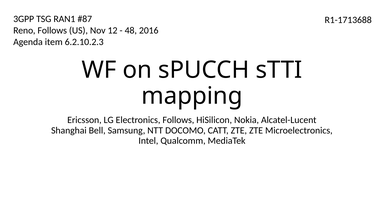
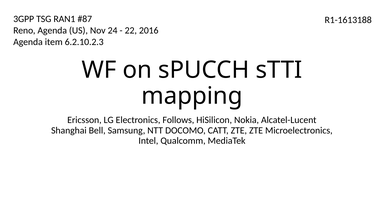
R1-1713688: R1-1713688 -> R1-1613188 (348, 20)
Reno Follows: Follows -> Agenda (52, 30)
12: 12 -> 24 (113, 30)
48: 48 -> 22 (131, 30)
